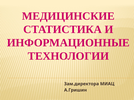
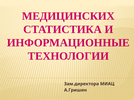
МЕДИЦИНСКИЕ: МЕДИЦИНСКИЕ -> МЕДИЦИНСКИХ (68, 16)
